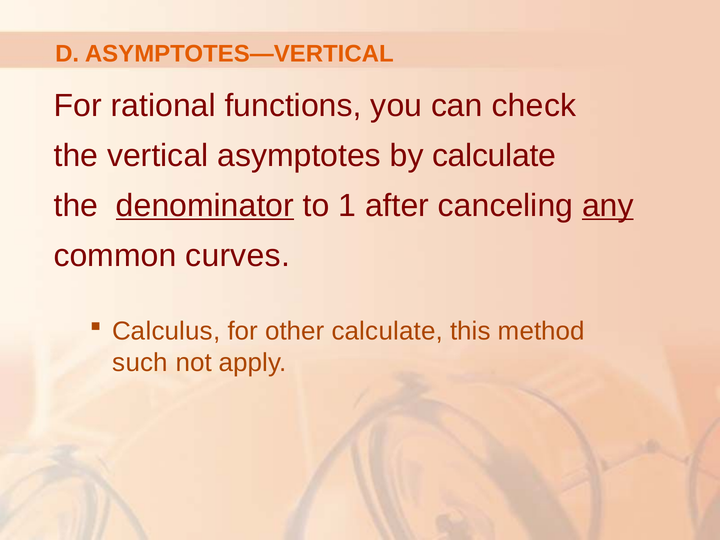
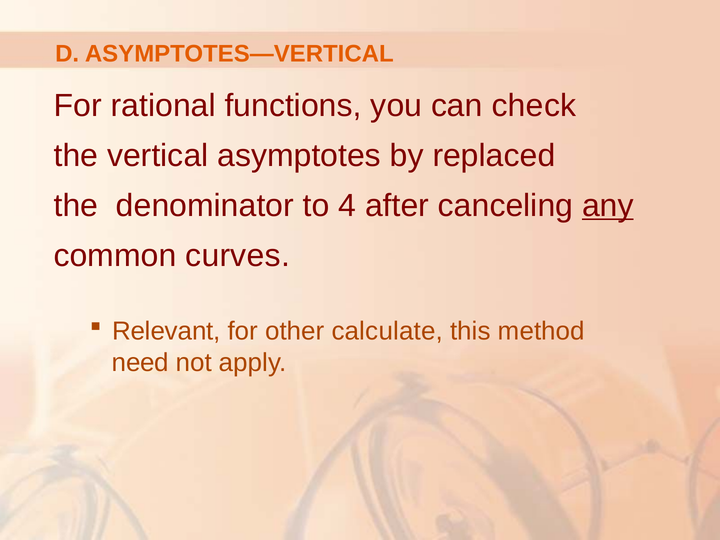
by calculate: calculate -> replaced (494, 156)
denominator underline: present -> none (205, 206)
1: 1 -> 4 (347, 206)
Calculus: Calculus -> Relevant (166, 331)
such: such -> need (140, 363)
